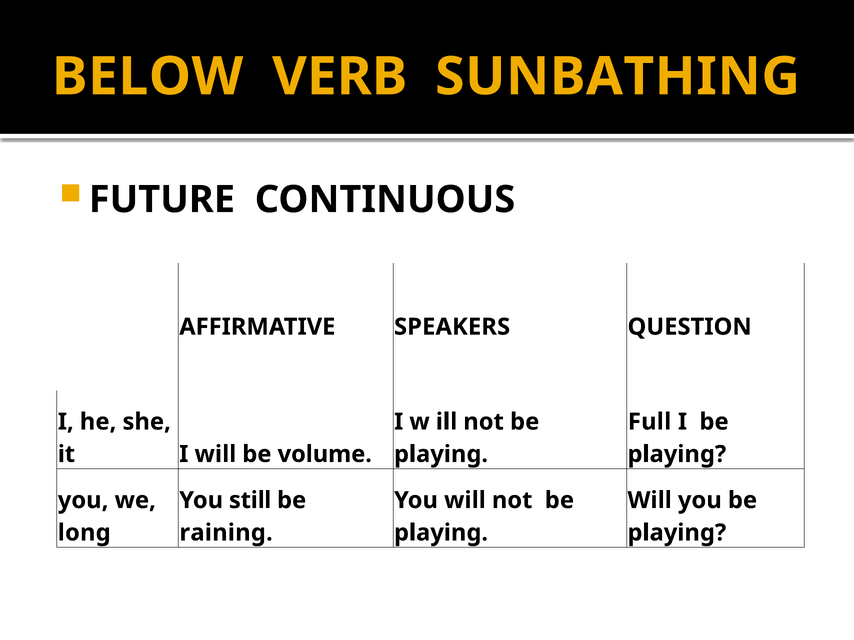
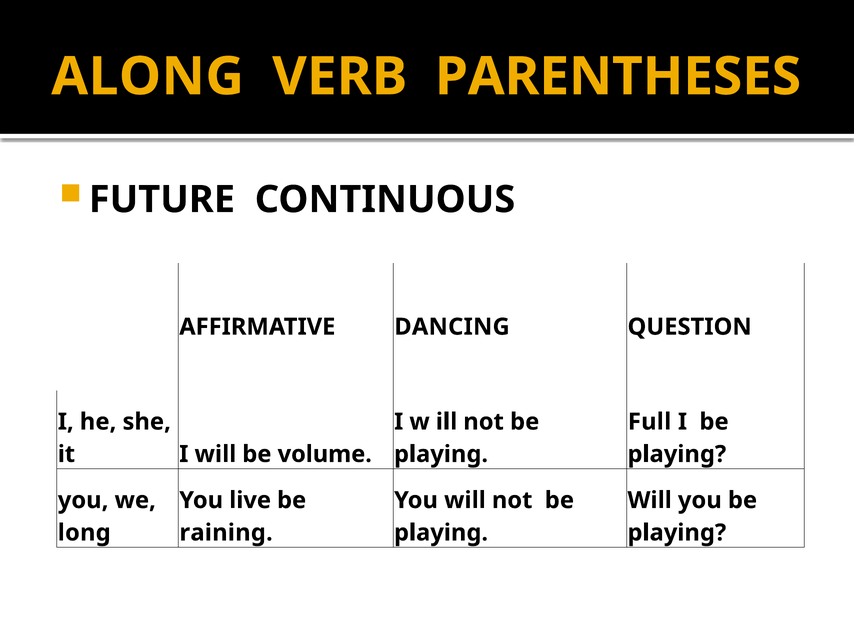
BELOW: BELOW -> ALONG (148, 77)
SUNBATHING: SUNBATHING -> PARENTHESES (618, 77)
SPEAKERS: SPEAKERS -> DANCING (452, 327)
still: still -> live (250, 501)
